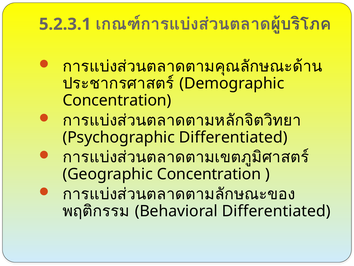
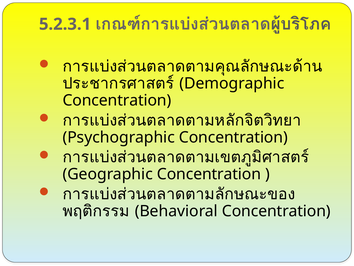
Psychographic Differentiated: Differentiated -> Concentration (233, 137)
Behavioral Differentiated: Differentiated -> Concentration (276, 211)
